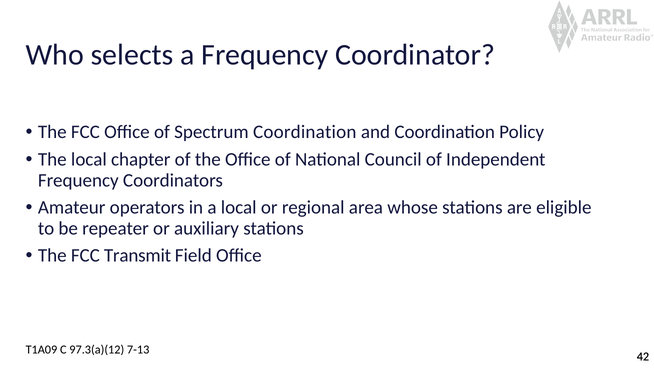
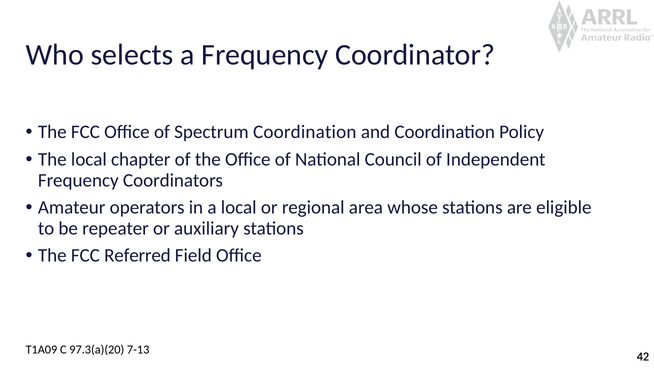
Transmit: Transmit -> Referred (137, 256)
97.3(a)(12: 97.3(a)(12 -> 97.3(a)(20 (97, 349)
